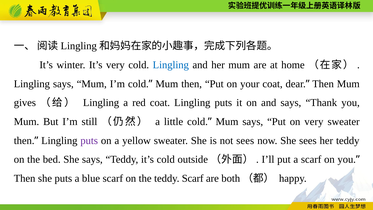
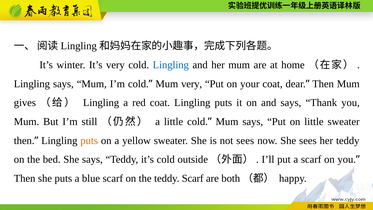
Mum then: then -> very (192, 84)
on very: very -> little (314, 122)
puts colour: purple -> orange (89, 141)
